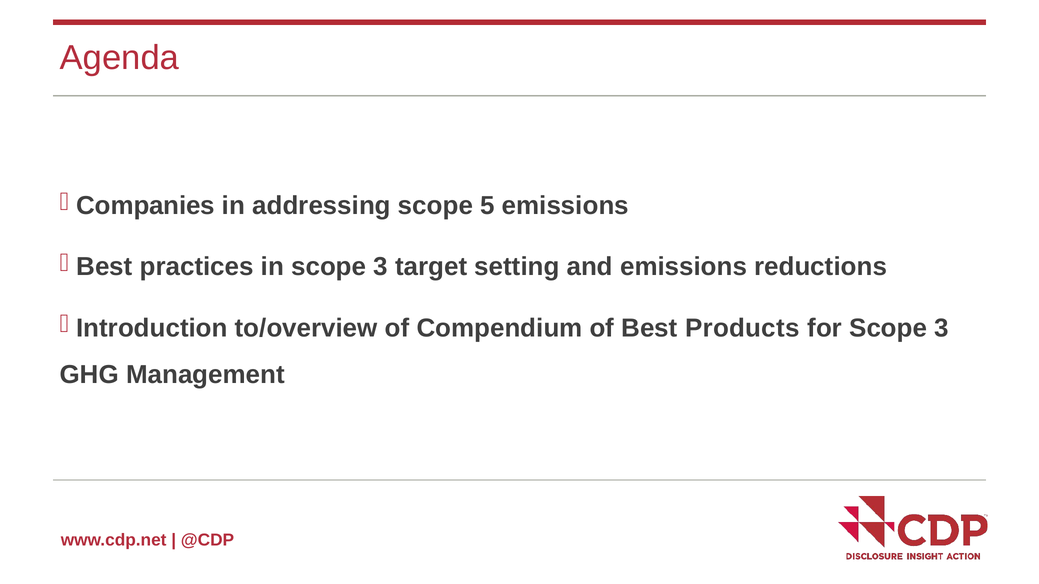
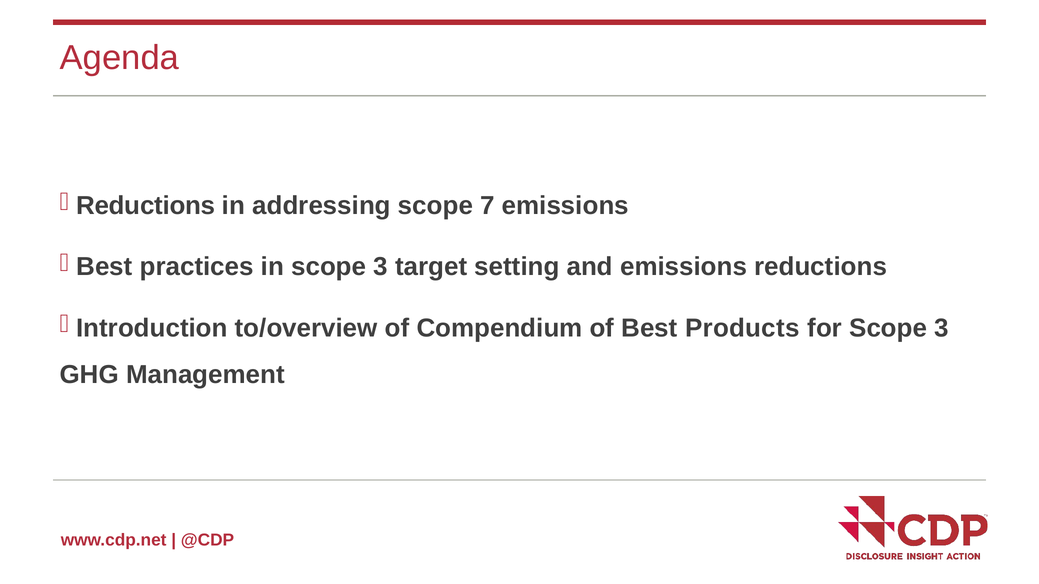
Companies: Companies -> Reductions (146, 206)
5: 5 -> 7 (487, 206)
